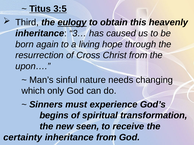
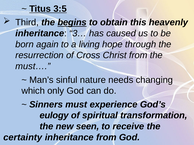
eulogy: eulogy -> begins (72, 22)
upon…: upon… -> must… (33, 66)
begins: begins -> eulogy (54, 116)
